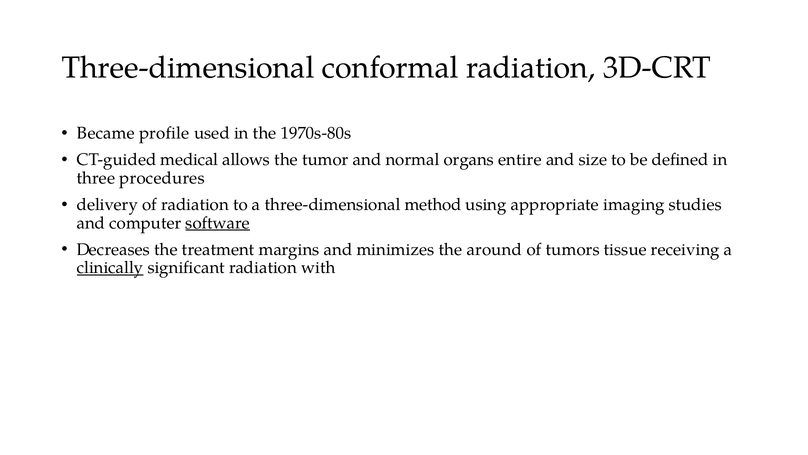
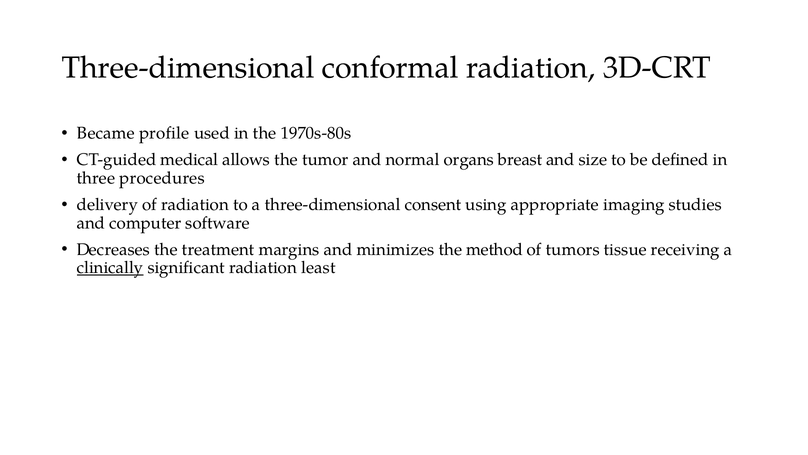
entire: entire -> breast (520, 160)
method: method -> consent (433, 204)
software underline: present -> none (218, 223)
around: around -> method (494, 249)
with: with -> least (318, 268)
